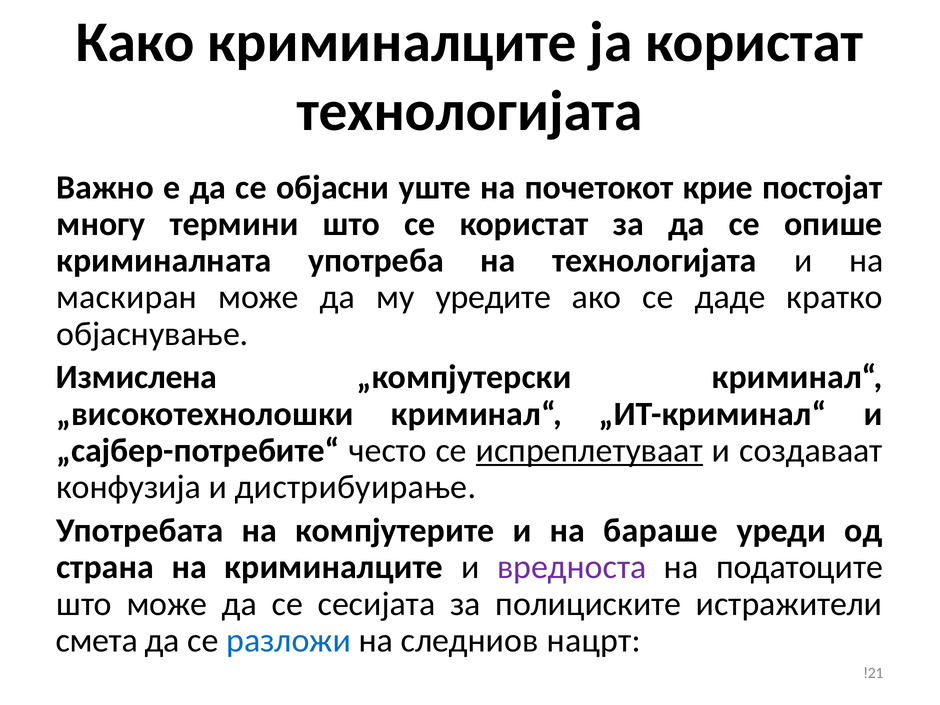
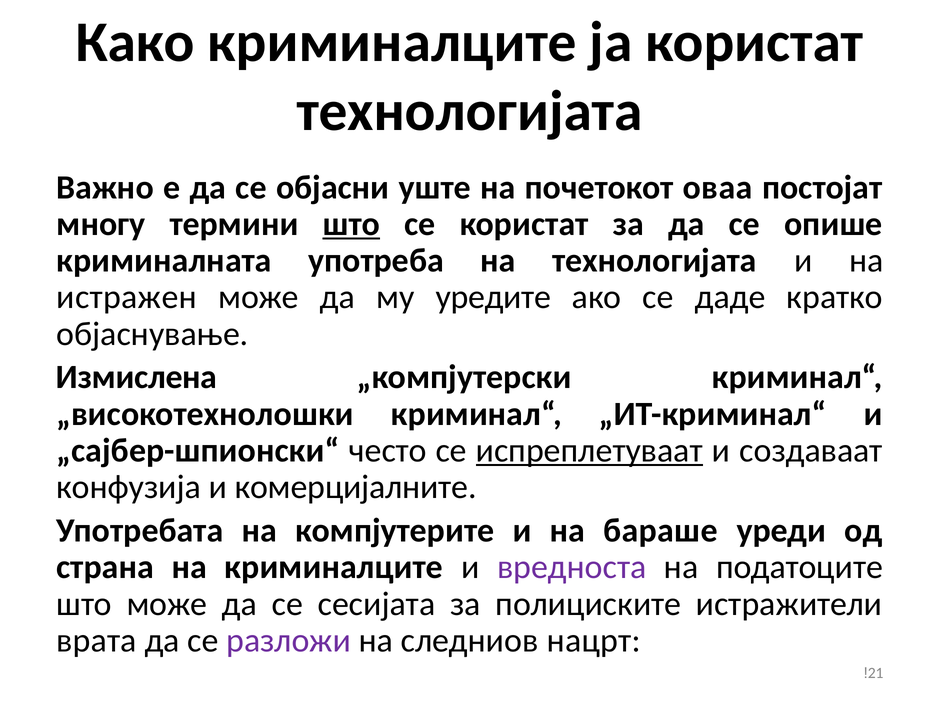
крие: крие -> оваа (718, 187)
што underline: none -> present (351, 224)
маскиран: маскиран -> истражен (127, 297)
„сајбер-потребите“: „сајбер-потребите“ -> „сајбер-шпионски“ (198, 451)
дистрибуирање: дистрибуирање -> комерцијалните (356, 487)
смета: смета -> врата (97, 641)
разложи colour: blue -> purple (289, 641)
